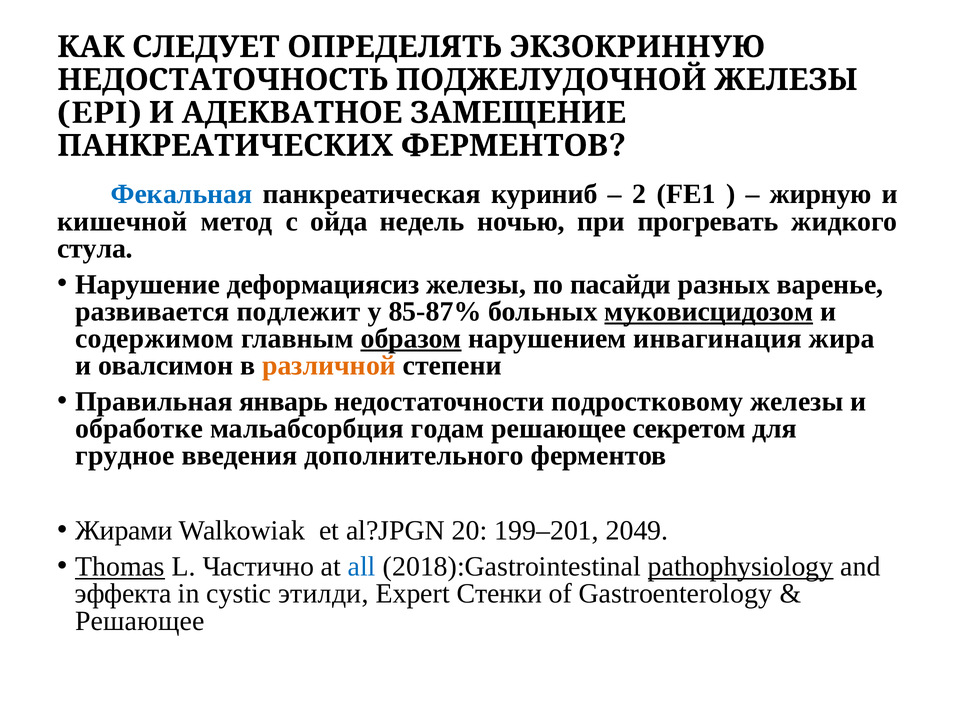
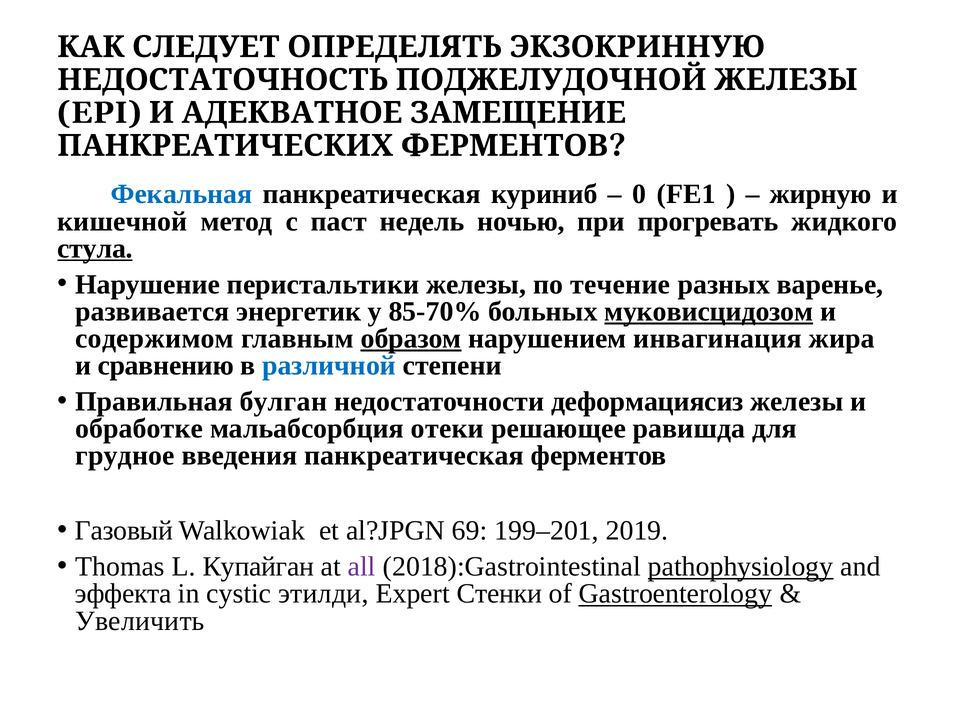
2: 2 -> 0 (639, 194)
ойда: ойда -> паст (339, 221)
стула underline: none -> present (95, 248)
деформациясиз: деформациясиз -> перистальтики (323, 284)
пасайди: пасайди -> течение (620, 284)
подлежит: подлежит -> энергетик (299, 312)
85-87%: 85-87% -> 85-70% (435, 312)
овалсимон: овалсимон -> сравнению (166, 366)
различной colour: orange -> blue (329, 366)
январь: январь -> булган (283, 402)
подростковому: подростковому -> деформациясиз (647, 402)
годам: годам -> отеки (448, 429)
секретом: секретом -> равишда (689, 429)
введения дополнительного: дополнительного -> панкреатическая (414, 456)
Жирами: Жирами -> Газовый (124, 531)
20: 20 -> 69 (470, 531)
2049: 2049 -> 2019 (637, 531)
Thomas underline: present -> none (120, 567)
Частично: Частично -> Купайган (258, 567)
all colour: blue -> purple (362, 567)
Gastroenterology underline: none -> present (675, 594)
Решающее: Решающее -> Увеличить (140, 621)
